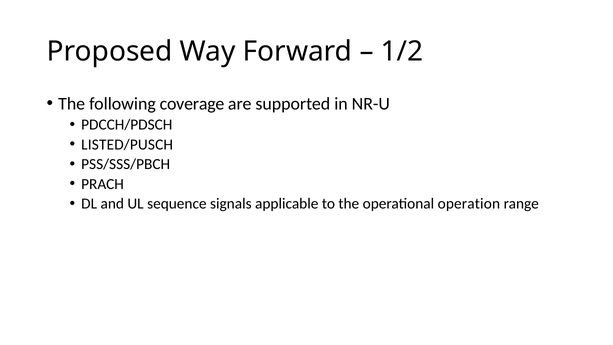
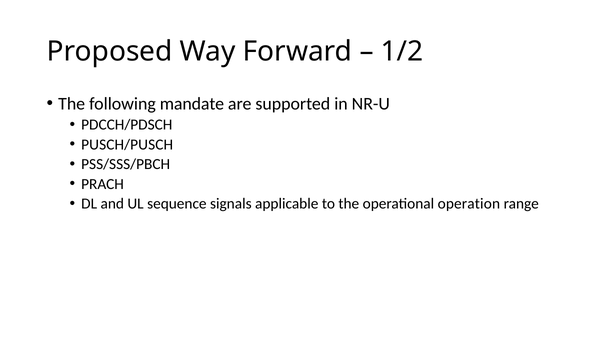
coverage: coverage -> mandate (192, 104)
LISTED/PUSCH: LISTED/PUSCH -> PUSCH/PUSCH (127, 144)
